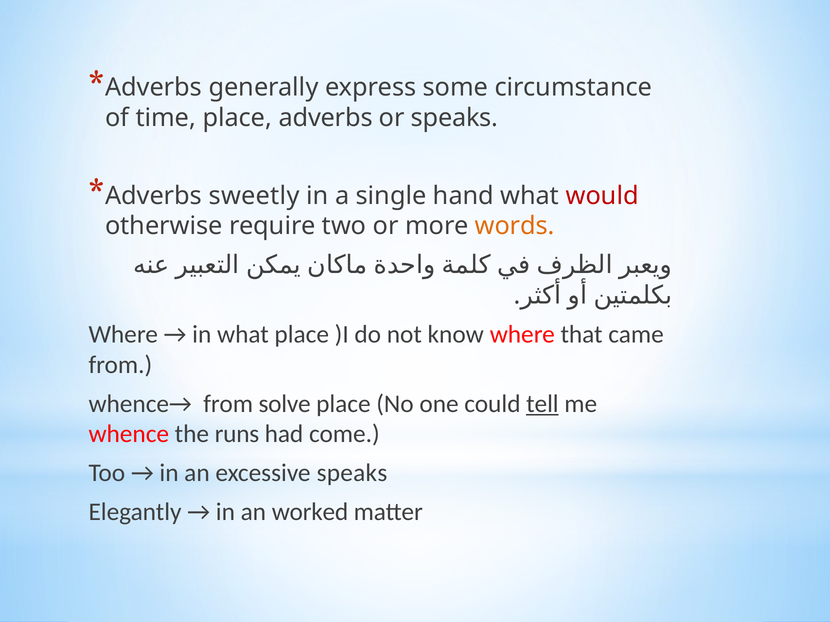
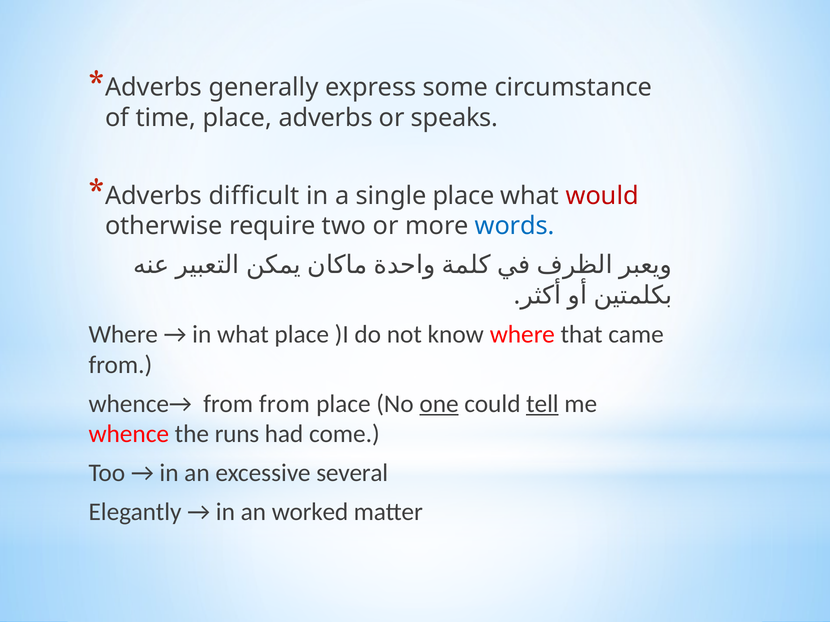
sweetly: sweetly -> difficult (254, 196)
single hand: hand -> place (463, 196)
words colour: orange -> blue (515, 226)
from solve: solve -> from (284, 404)
one underline: none -> present (439, 404)
excessive speaks: speaks -> several (352, 473)
